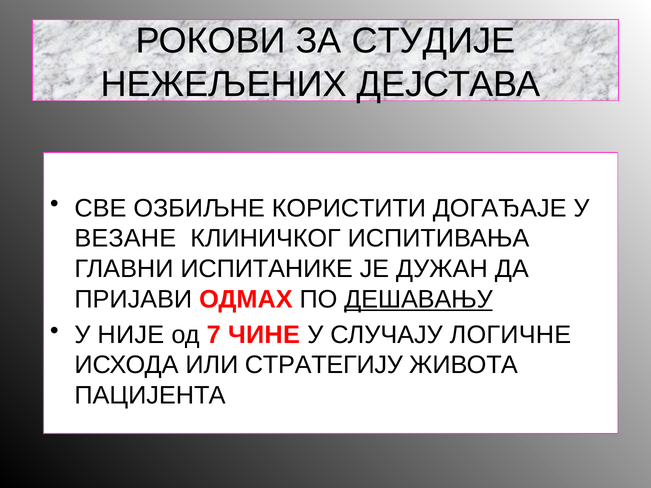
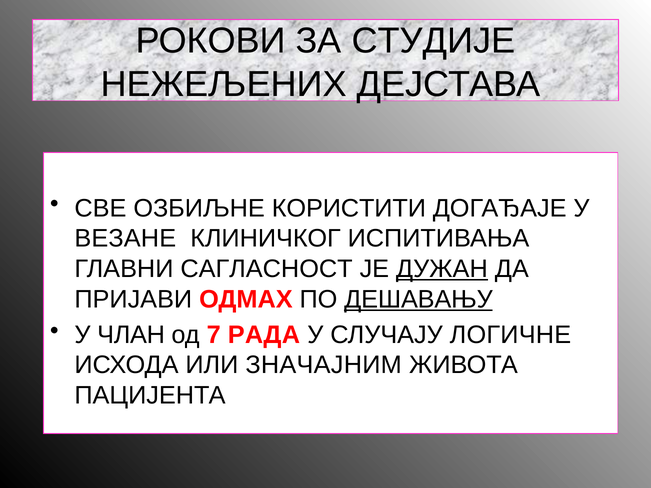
ИСПИТАНИКЕ: ИСПИТАНИКЕ -> САГЛАСНОСТ (267, 269)
ДУЖАН underline: none -> present (442, 269)
НИЈЕ: НИЈЕ -> ЧЛАН (131, 335)
ЧИНЕ: ЧИНЕ -> РАДА (264, 335)
СТРАТЕГИЈУ: СТРАТЕГИЈУ -> ЗНАЧАЈНИМ (324, 365)
